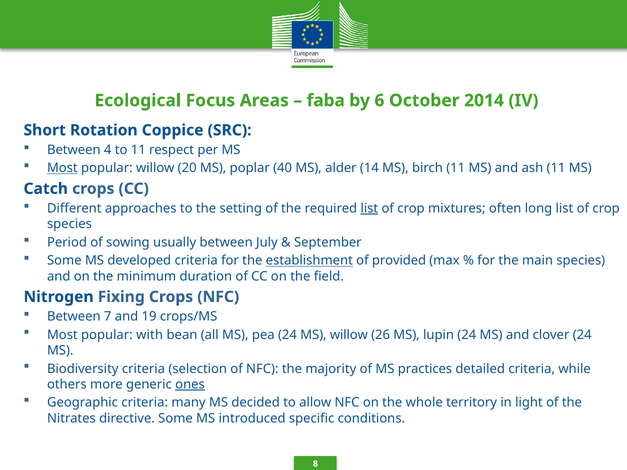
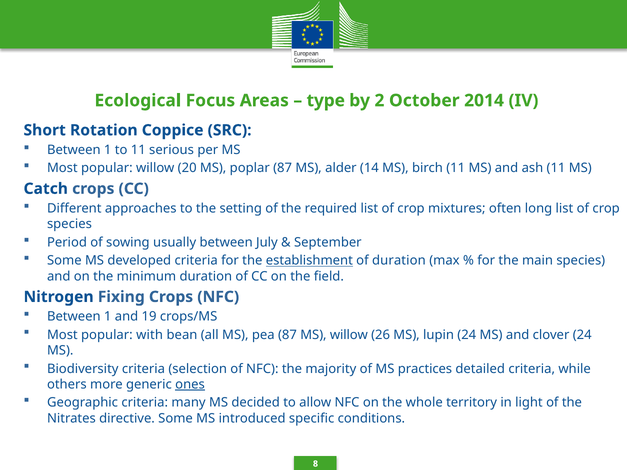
faba: faba -> type (326, 101)
6: 6 -> 2 (379, 101)
4: 4 -> 1 (108, 150)
respect: respect -> serious (172, 150)
Most underline: present -> none (62, 168)
poplar 40: 40 -> 87 (283, 168)
list underline: present -> none (369, 208)
of provided: provided -> duration (399, 261)
7: 7 -> 1 (108, 317)
pea 24: 24 -> 87 (287, 335)
